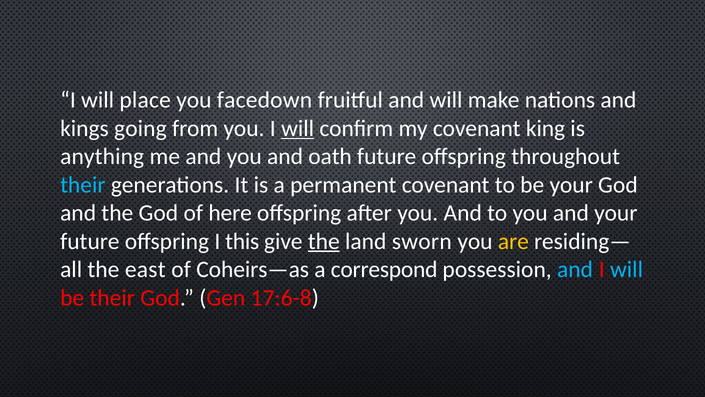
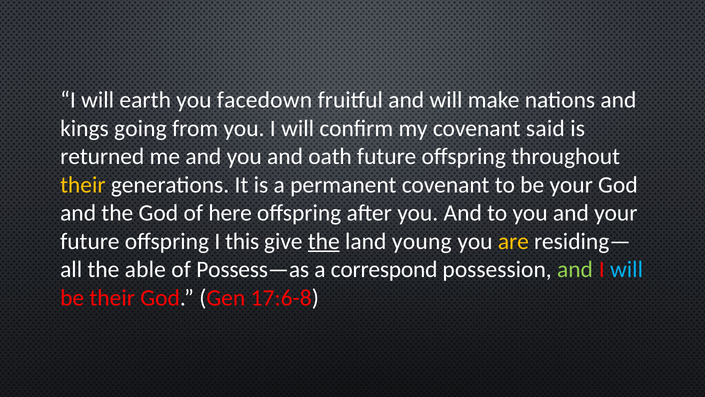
place: place -> earth (145, 100)
will underline: present -> none (298, 128)
king: king -> said (545, 128)
anything: anything -> returned (102, 156)
their colour: light blue -> yellow (83, 185)
sworn: sworn -> young (422, 241)
east: east -> able (145, 269)
Coheirs—as: Coheirs—as -> Possess—as (253, 269)
and colour: light blue -> light green (575, 269)
